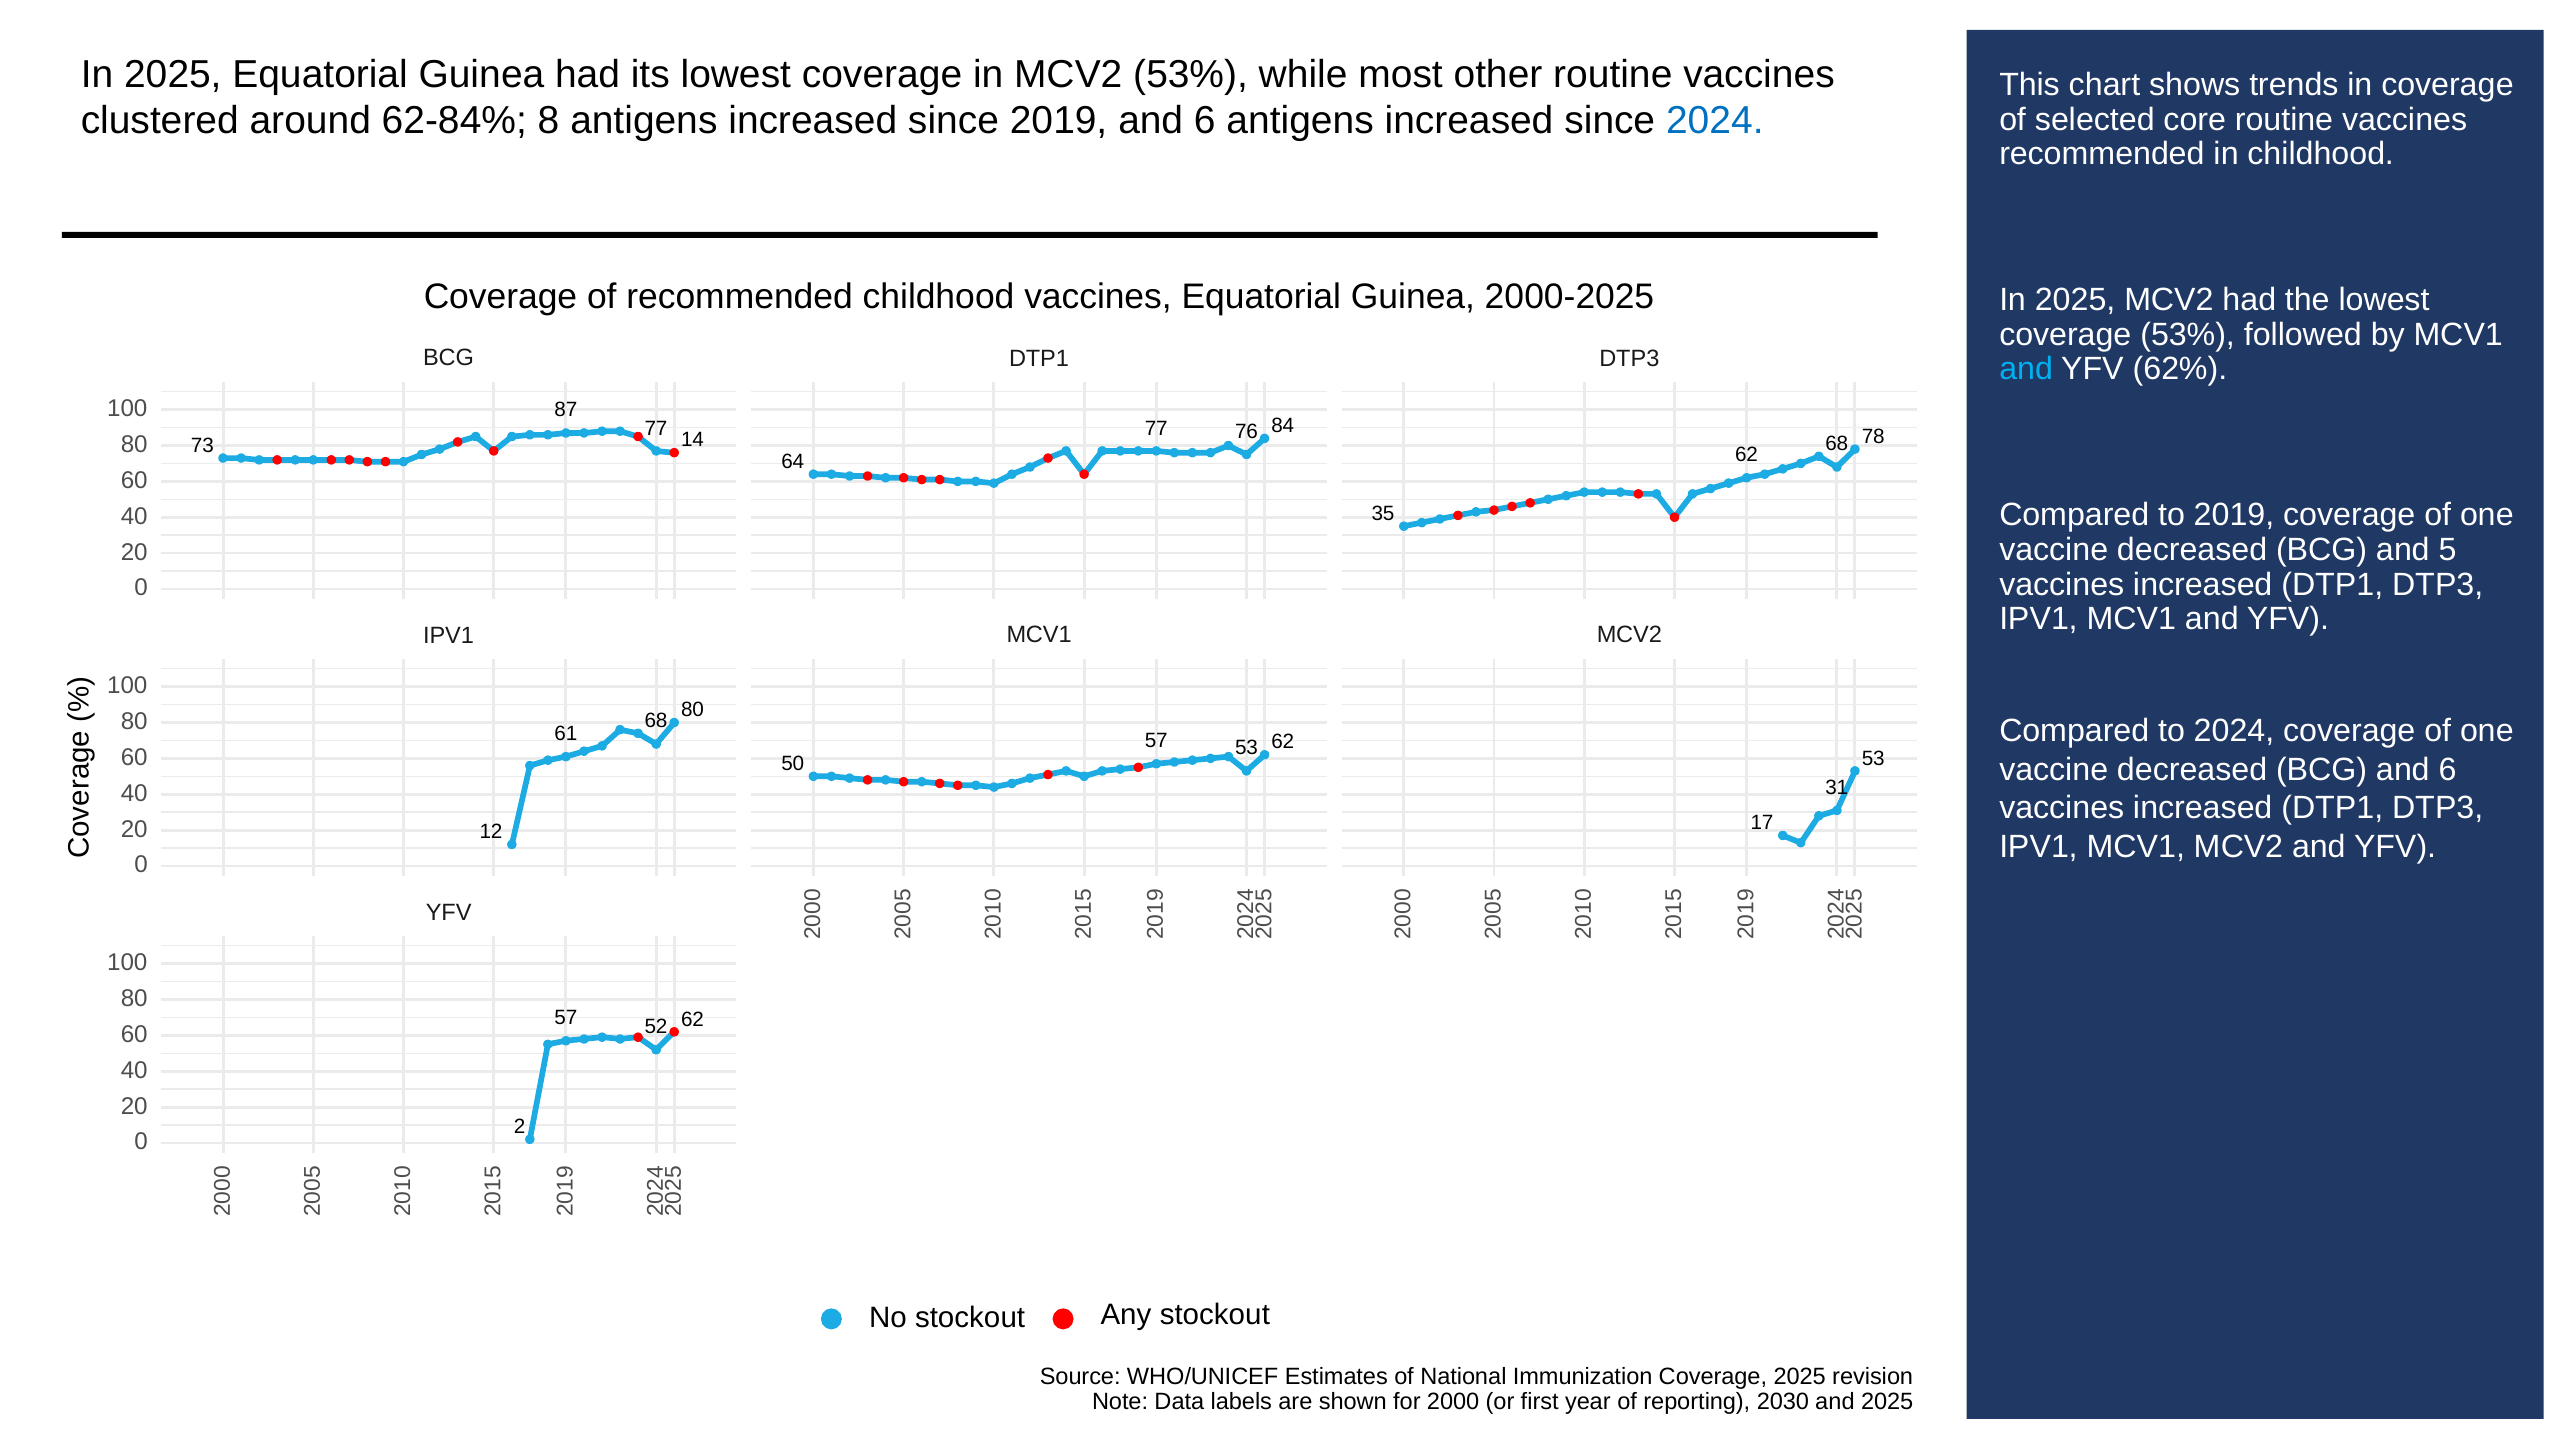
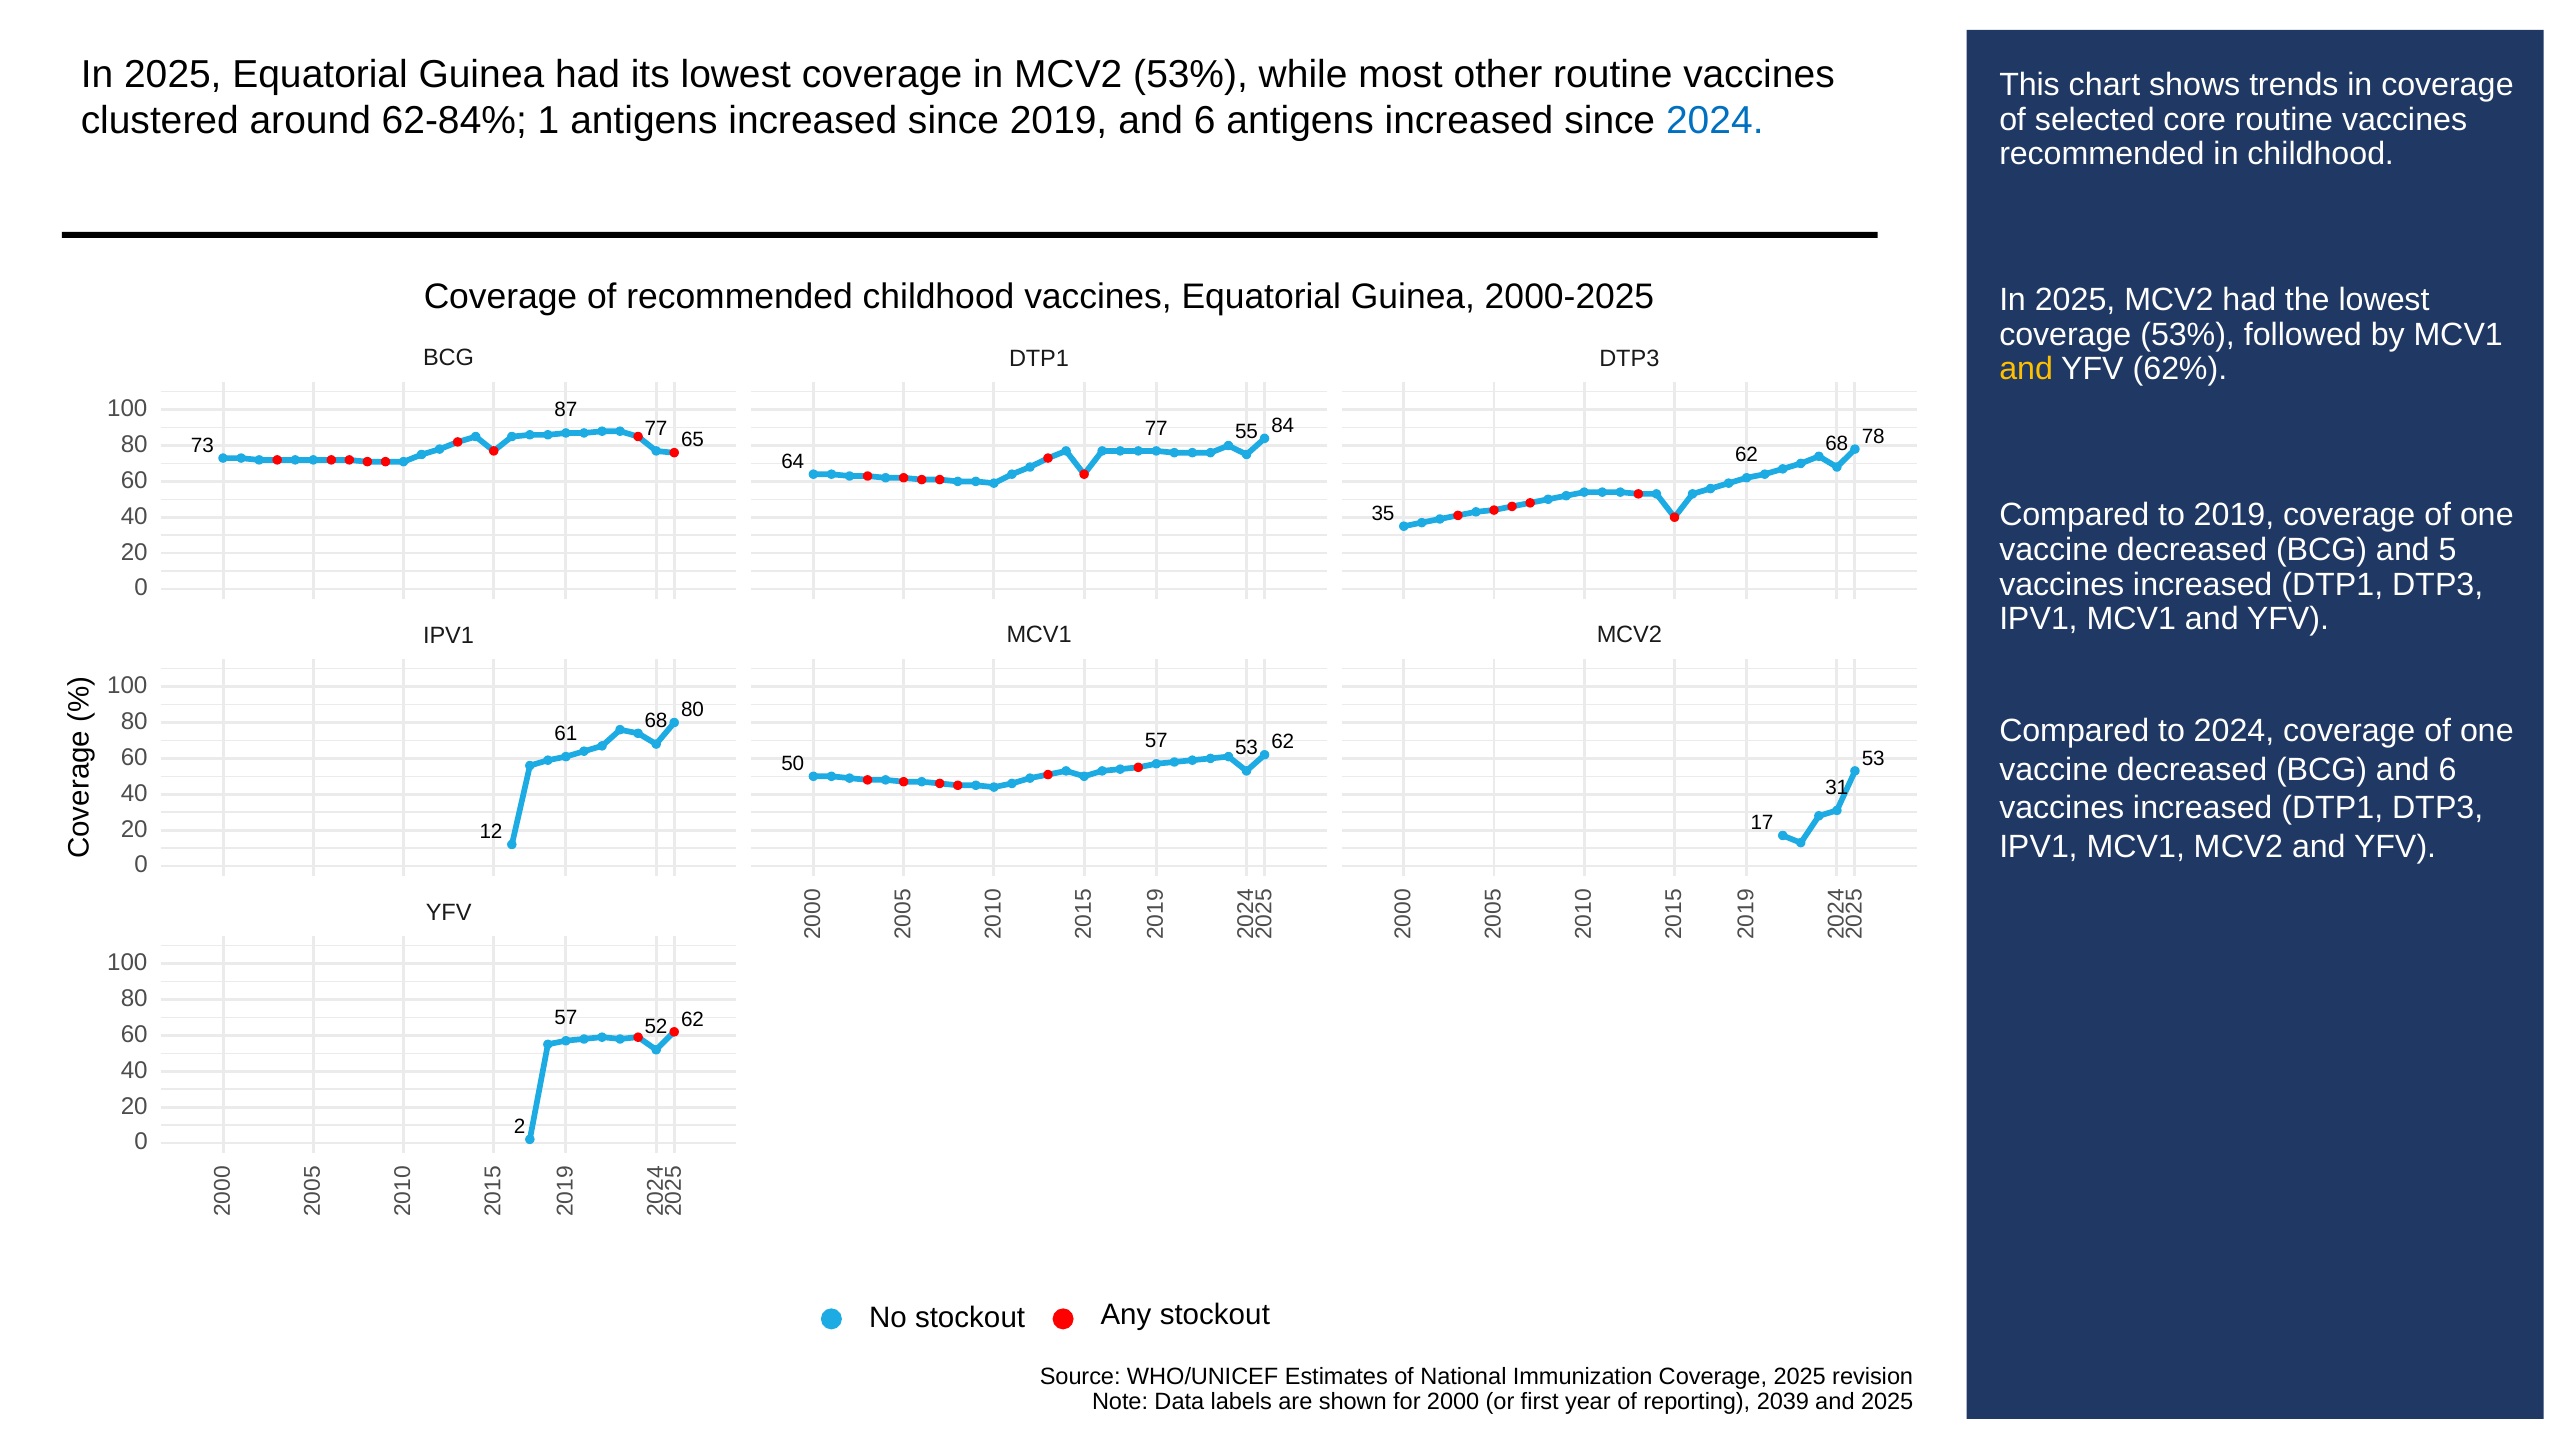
62-84% 8: 8 -> 1 (549, 121)
and colour: light blue -> yellow (2026, 369)
76: 76 -> 55 (1247, 432)
14: 14 -> 65 (693, 440)
2030: 2030 -> 2039 (1783, 1402)
